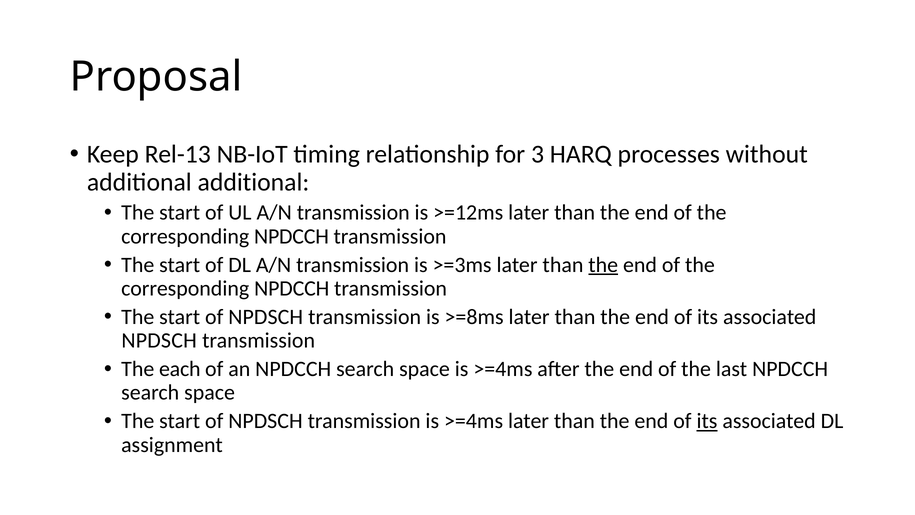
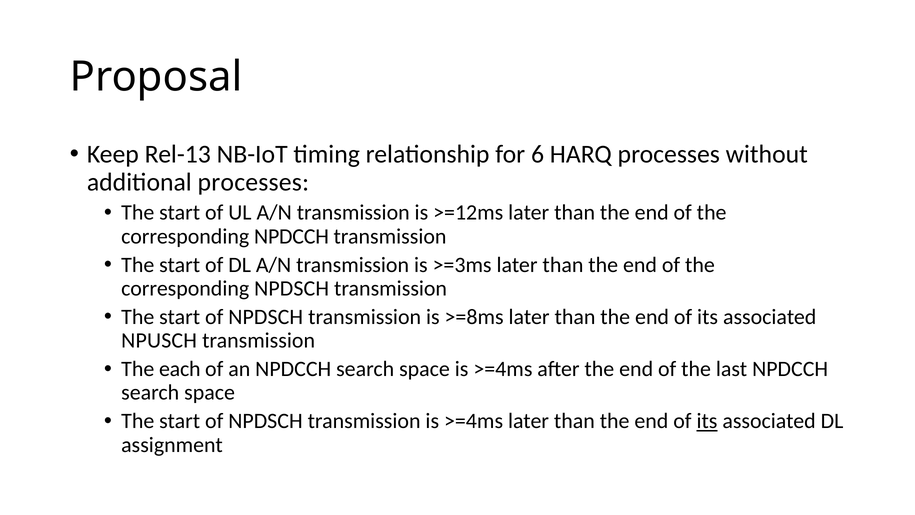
3: 3 -> 6 (538, 154)
additional additional: additional -> processes (253, 182)
the underline: present -> none (603, 265)
NPDCCH: NPDCCH -> NPDSCH (292, 288)
NPDSCH: NPDSCH -> NPUSCH (159, 340)
